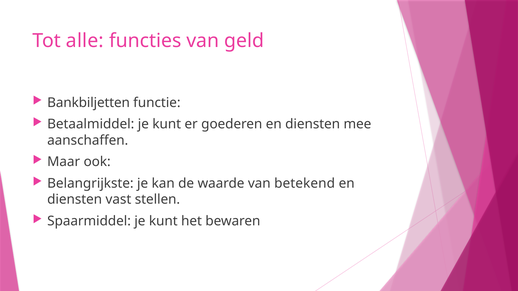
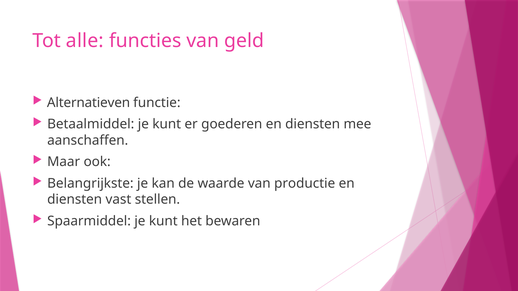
Bankbiljetten: Bankbiljetten -> Alternatieven (89, 103)
betekend: betekend -> productie (305, 184)
